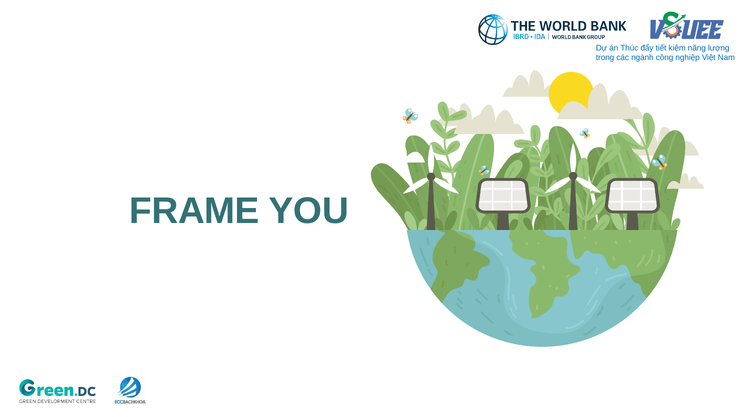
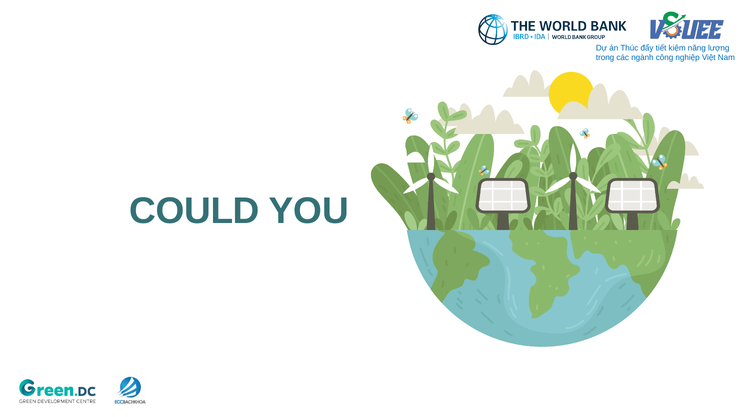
FRAME: FRAME -> COULD (194, 211)
